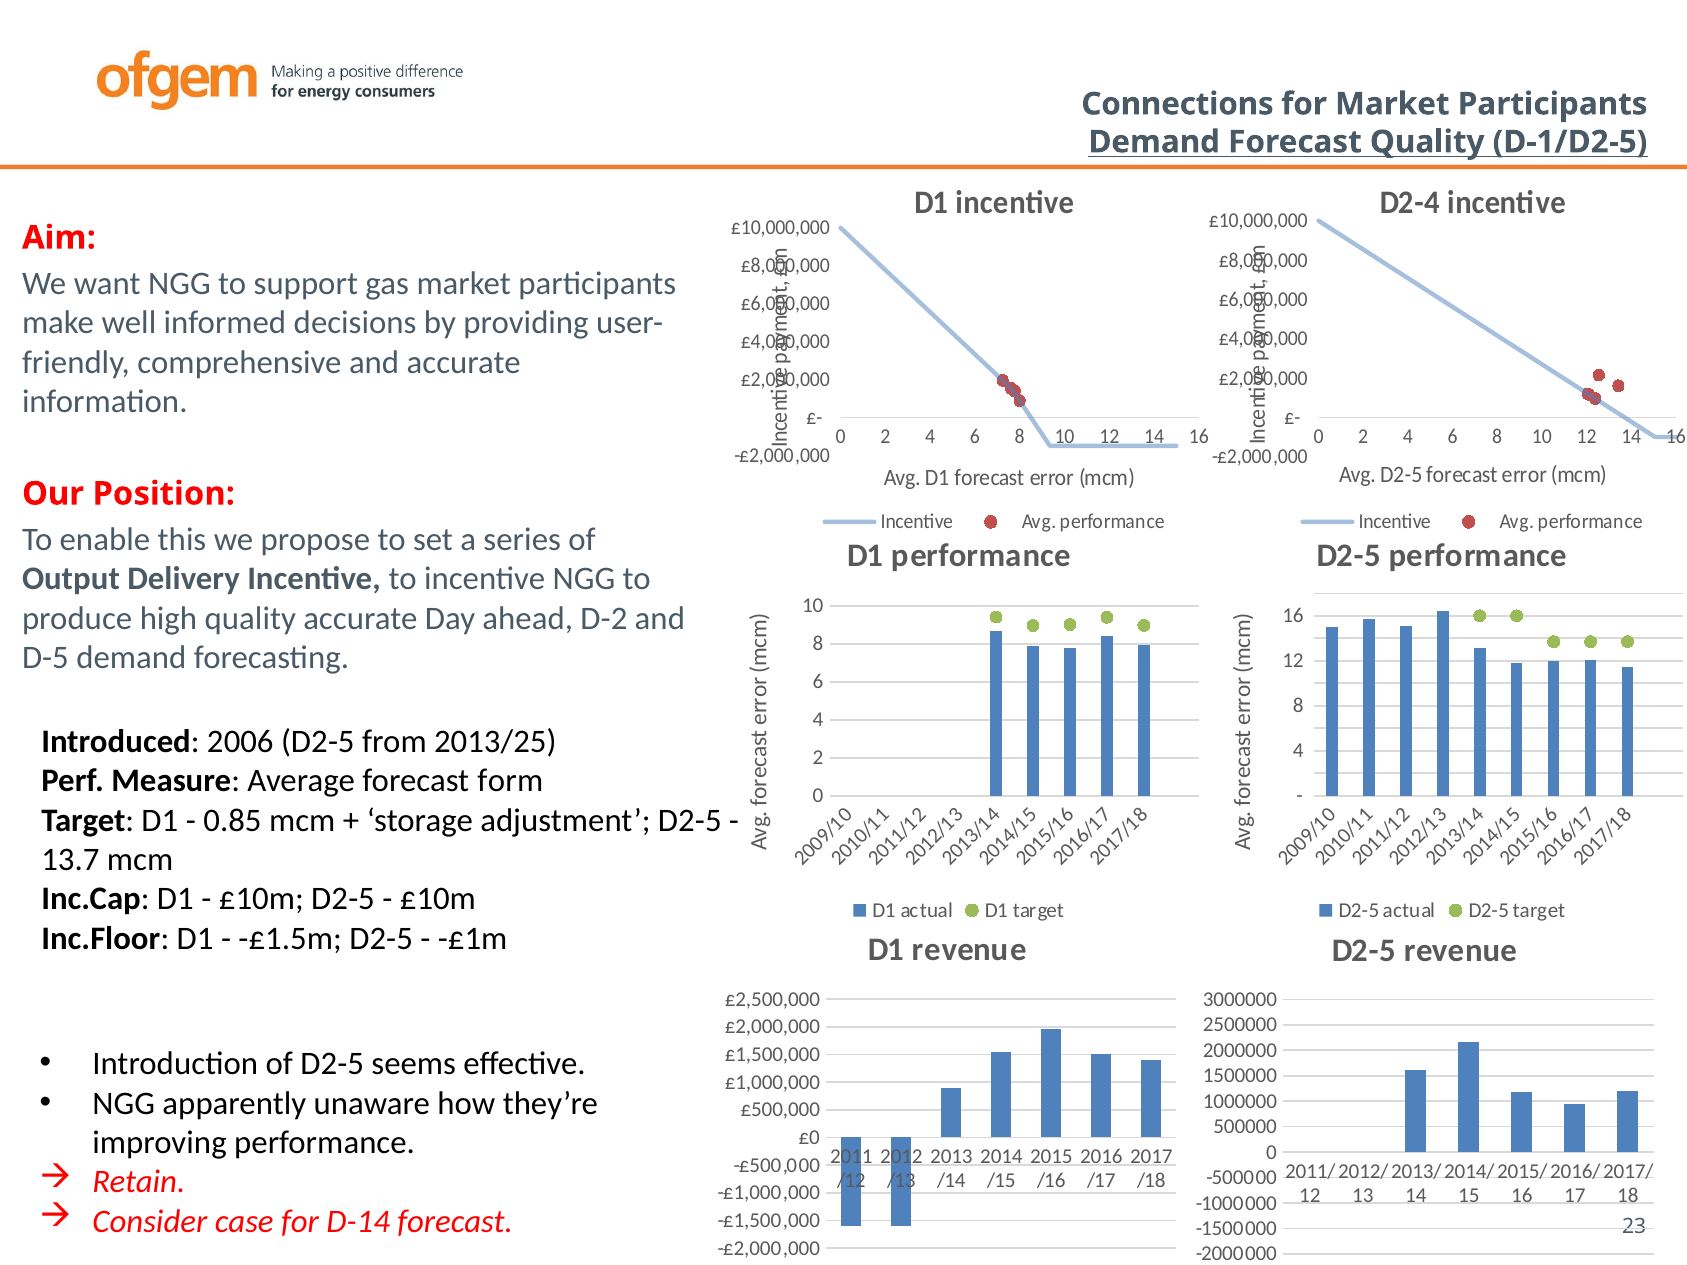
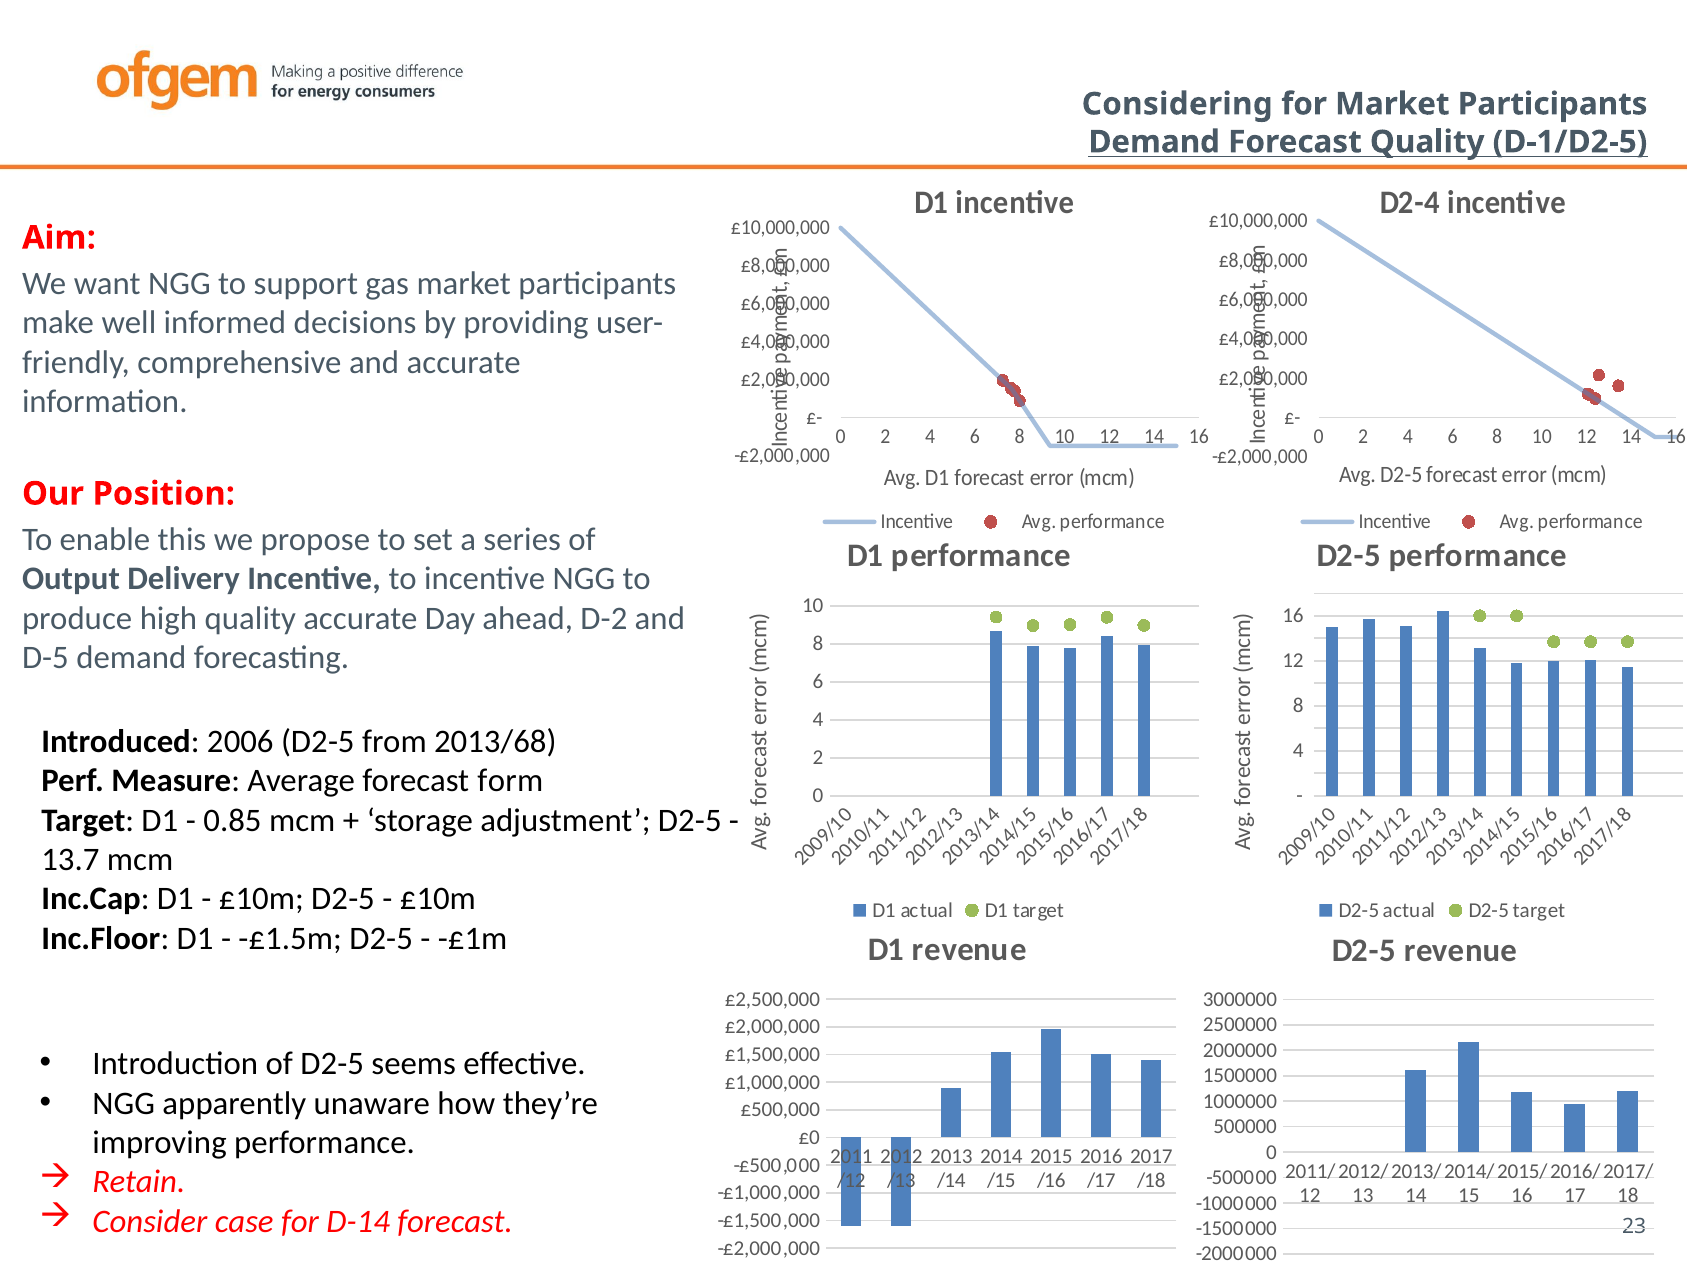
Connections: Connections -> Considering (1177, 104)
2013/25: 2013/25 -> 2013/68 (495, 742)
